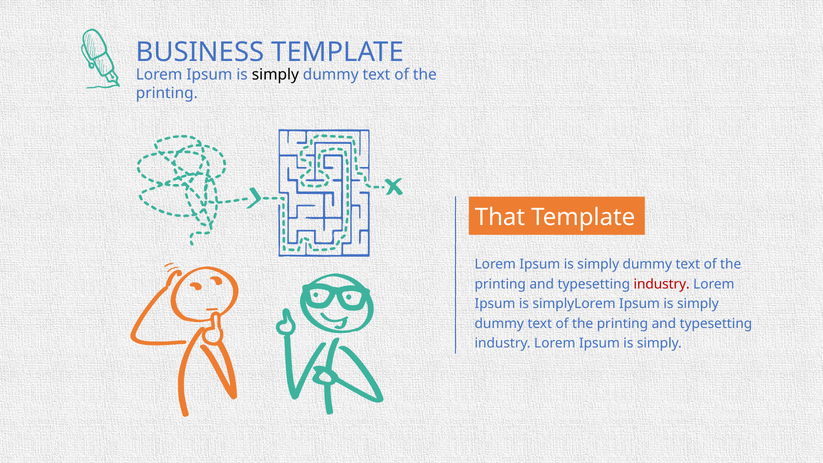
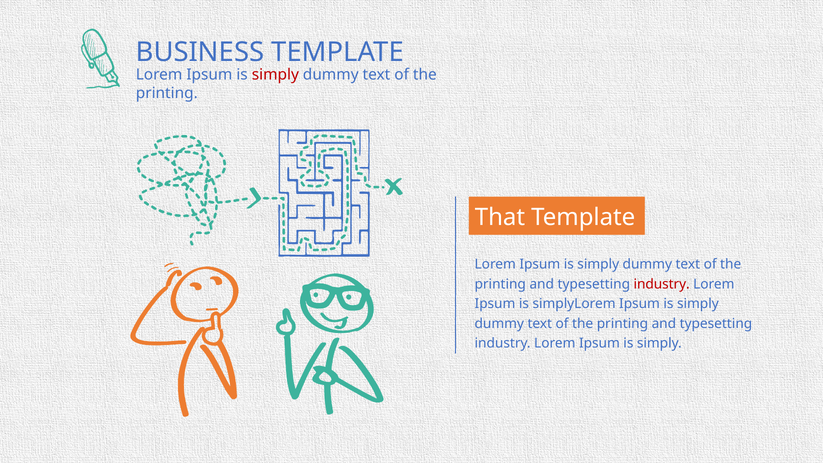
simply colour: black -> red (275, 75)
